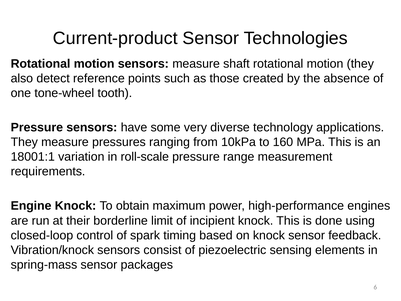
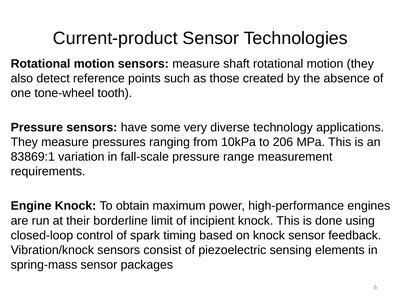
160: 160 -> 206 (283, 142)
18001:1: 18001:1 -> 83869:1 (33, 157)
roll-scale: roll-scale -> fall-scale (145, 157)
